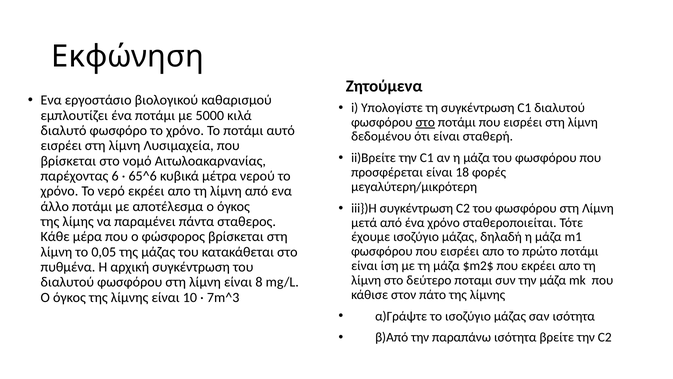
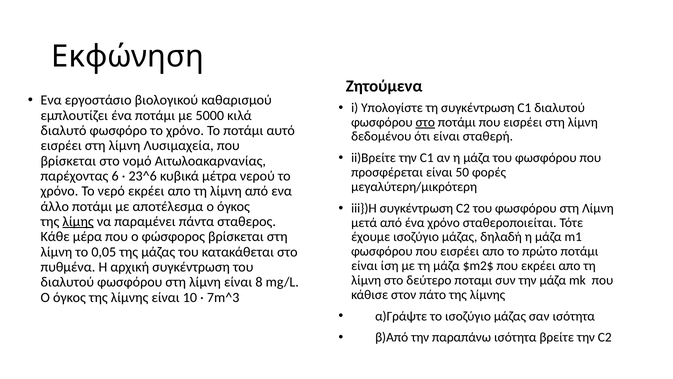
18: 18 -> 50 (462, 172)
65^6: 65^6 -> 23^6 (143, 176)
λίμης underline: none -> present (78, 221)
